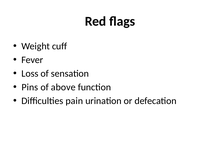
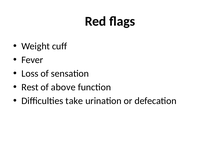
Pins: Pins -> Rest (30, 87)
pain: pain -> take (74, 101)
